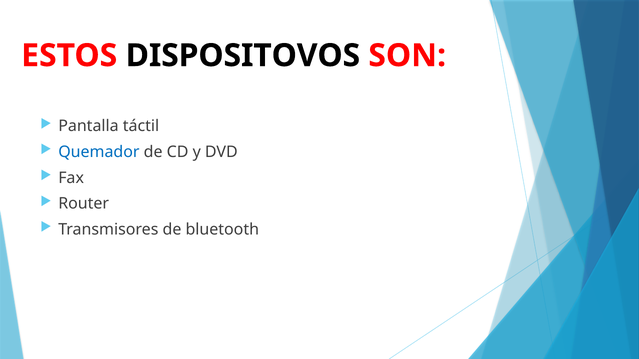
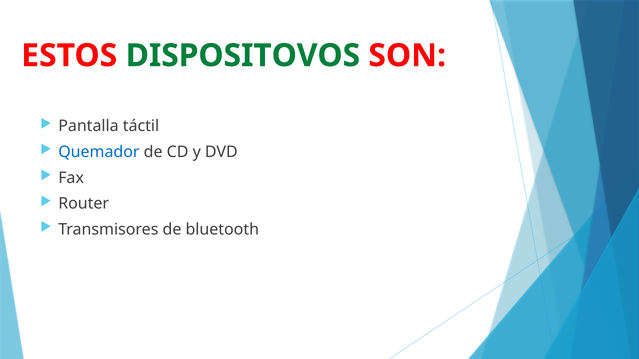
DISPOSITOVOS colour: black -> green (243, 56)
